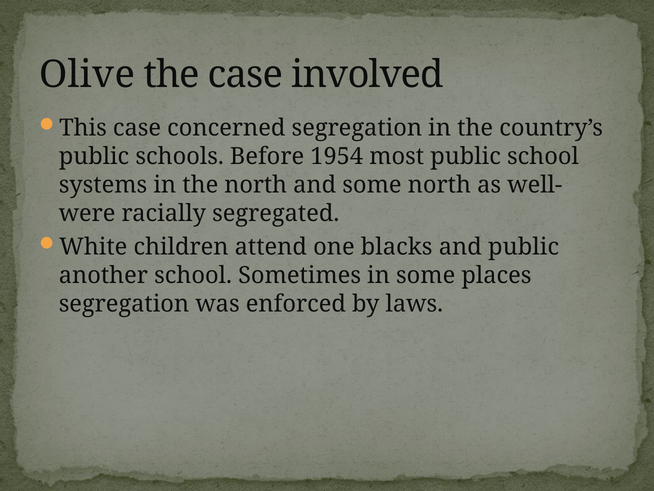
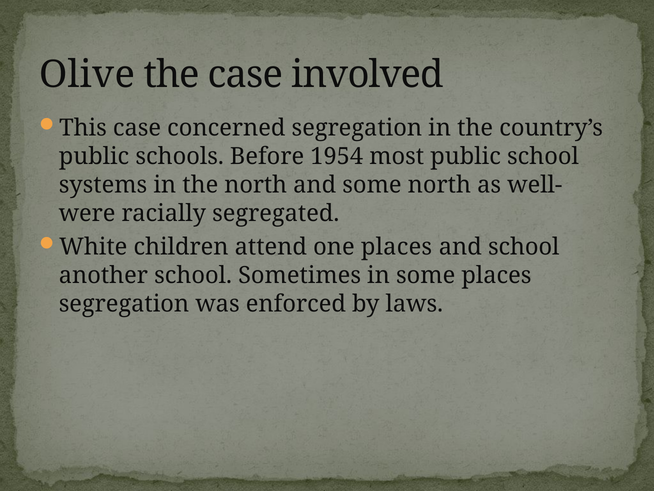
one blacks: blacks -> places (397, 247)
and public: public -> school (524, 247)
